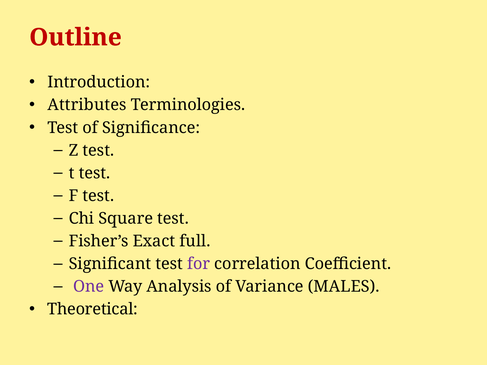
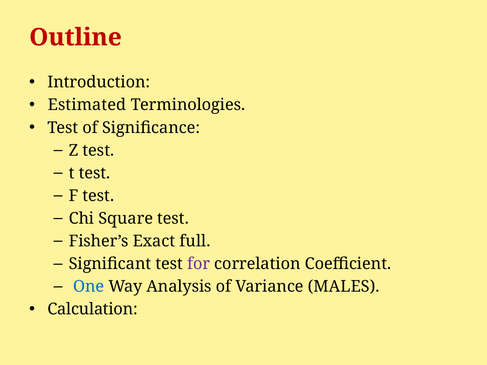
Attributes: Attributes -> Estimated (87, 105)
One colour: purple -> blue (89, 287)
Theoretical: Theoretical -> Calculation (93, 310)
